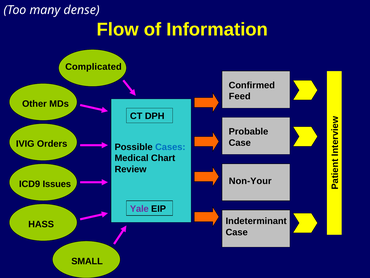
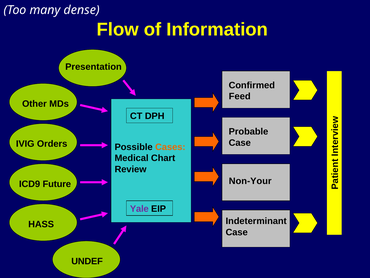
Complicated: Complicated -> Presentation (93, 67)
Cases colour: blue -> orange (170, 147)
Issues: Issues -> Future (57, 184)
SMALL: SMALL -> UNDEF (87, 261)
